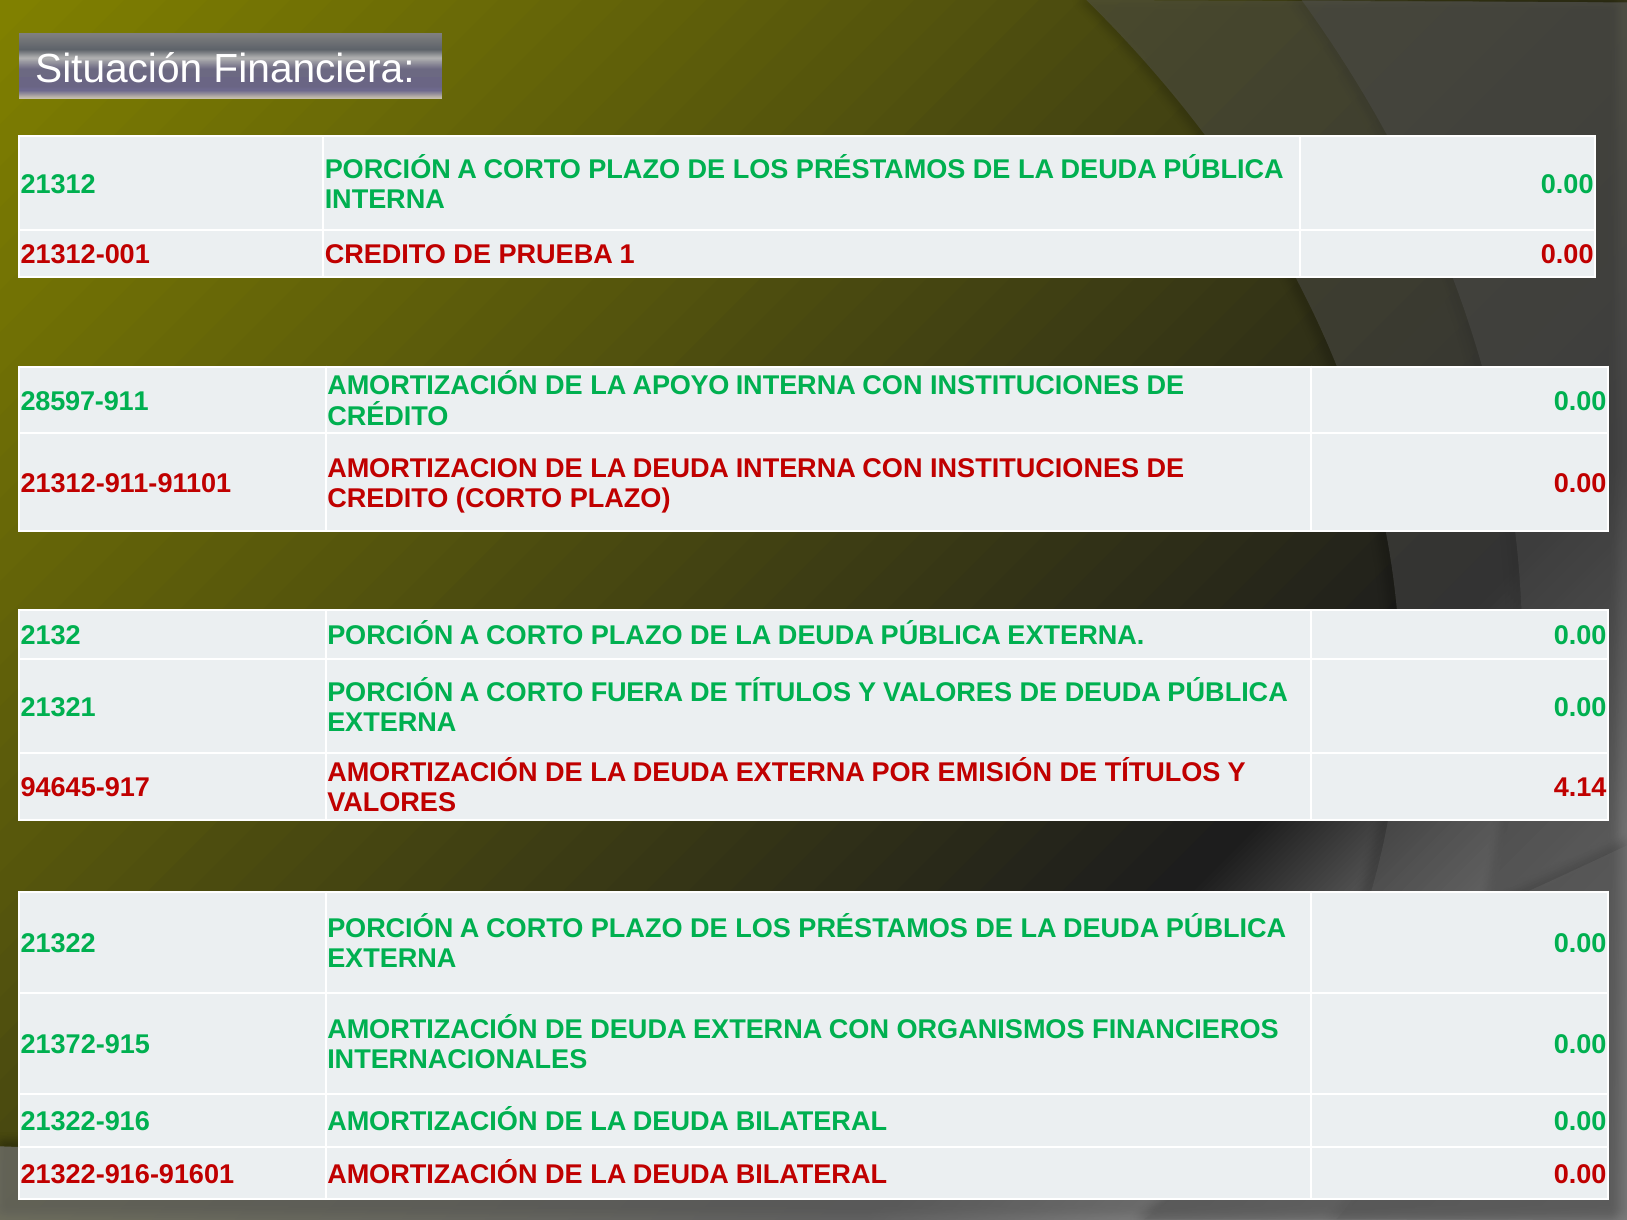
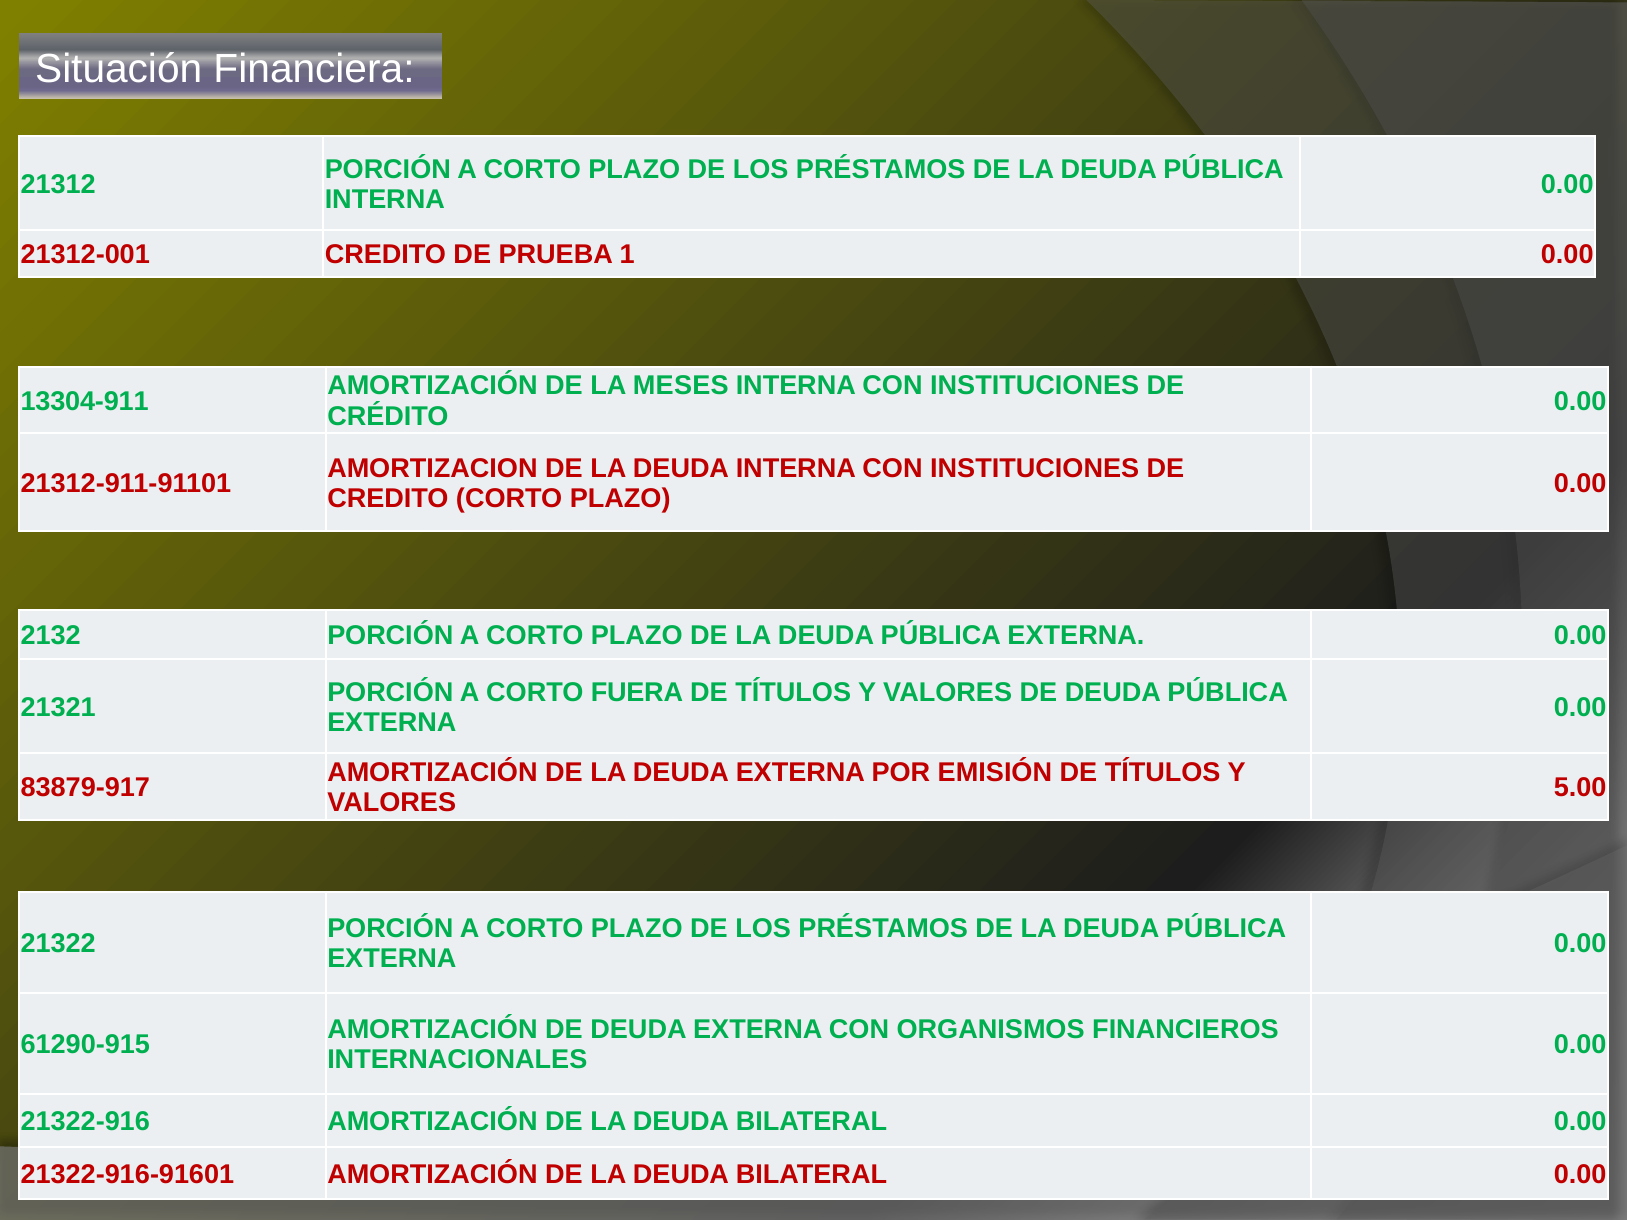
APOYO: APOYO -> MESES (681, 386)
28597-911: 28597-911 -> 13304-911 (85, 401)
94645-917: 94645-917 -> 83879-917 (85, 788)
4.14: 4.14 -> 5.00 (1580, 788)
21372-915: 21372-915 -> 61290-915 (85, 1045)
